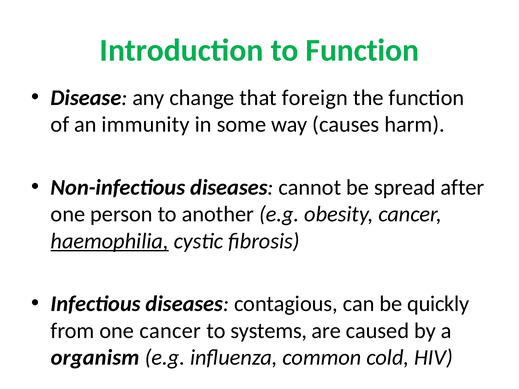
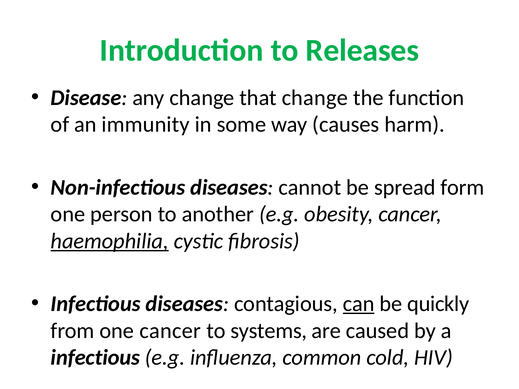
to Function: Function -> Releases (362, 50)
that foreign: foreign -> change (315, 98)
after: after -> form (462, 187)
can underline: none -> present (359, 304)
organism: organism -> infectious (95, 358)
